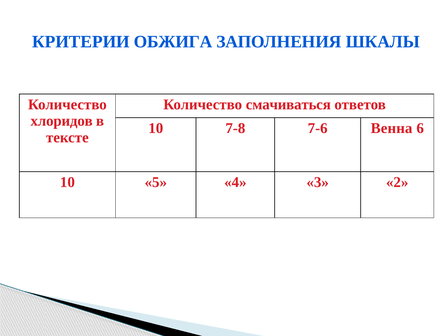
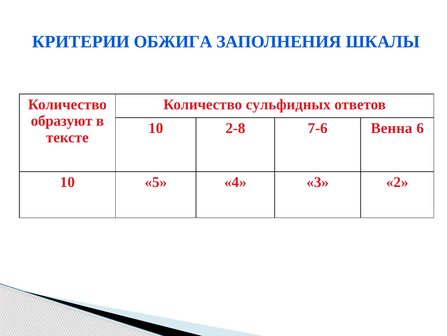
смачиваться: смачиваться -> сульфидных (288, 104)
хлоридов: хлоридов -> образуют (62, 121)
7-8: 7-8 -> 2-8 (235, 128)
